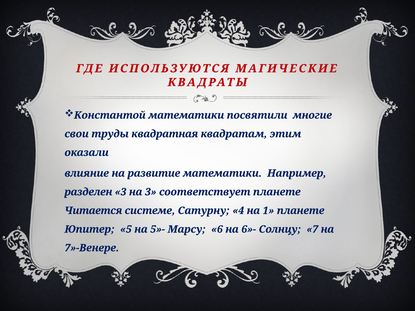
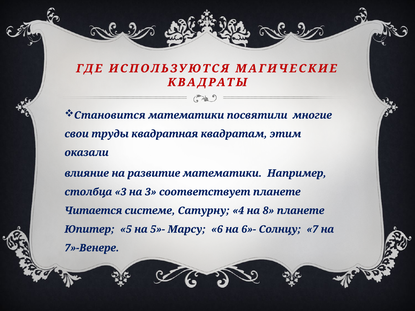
Константой: Константой -> Становится (110, 115)
разделен: разделен -> столбца (88, 192)
1: 1 -> 8 (268, 211)
